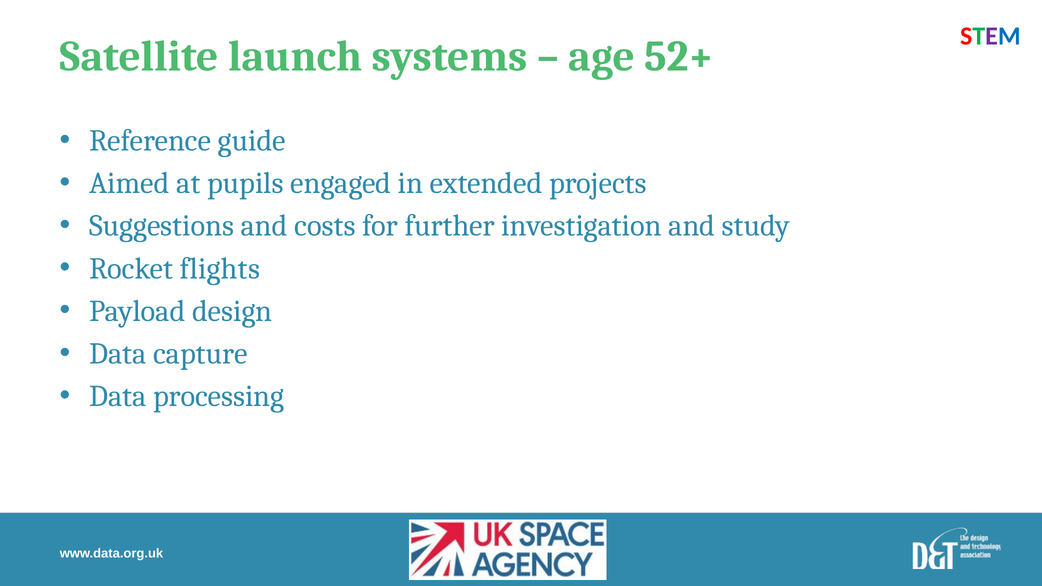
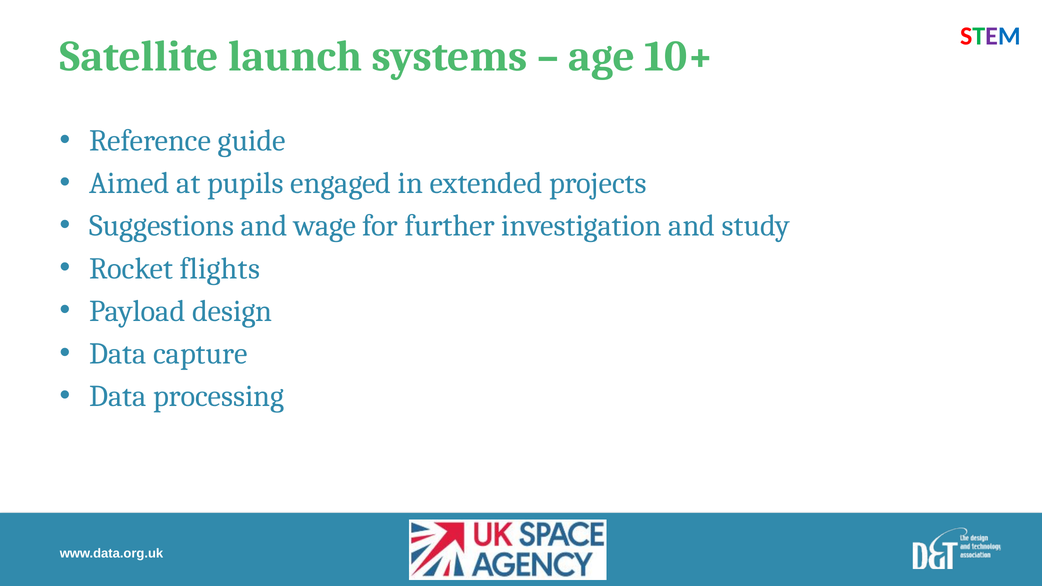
52+: 52+ -> 10+ (679, 56)
costs: costs -> wage (325, 226)
